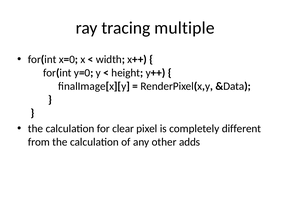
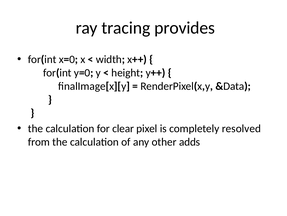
multiple: multiple -> provides (185, 28)
different: different -> resolved (241, 128)
